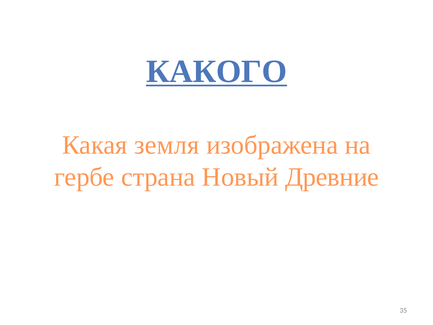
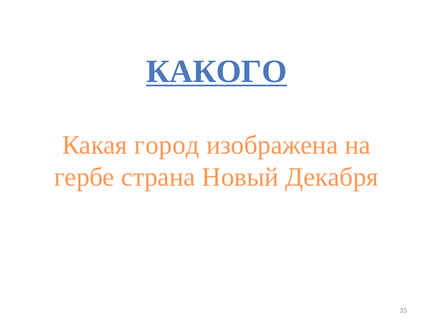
земля: земля -> город (167, 145)
Древние: Древние -> Декабря (332, 177)
